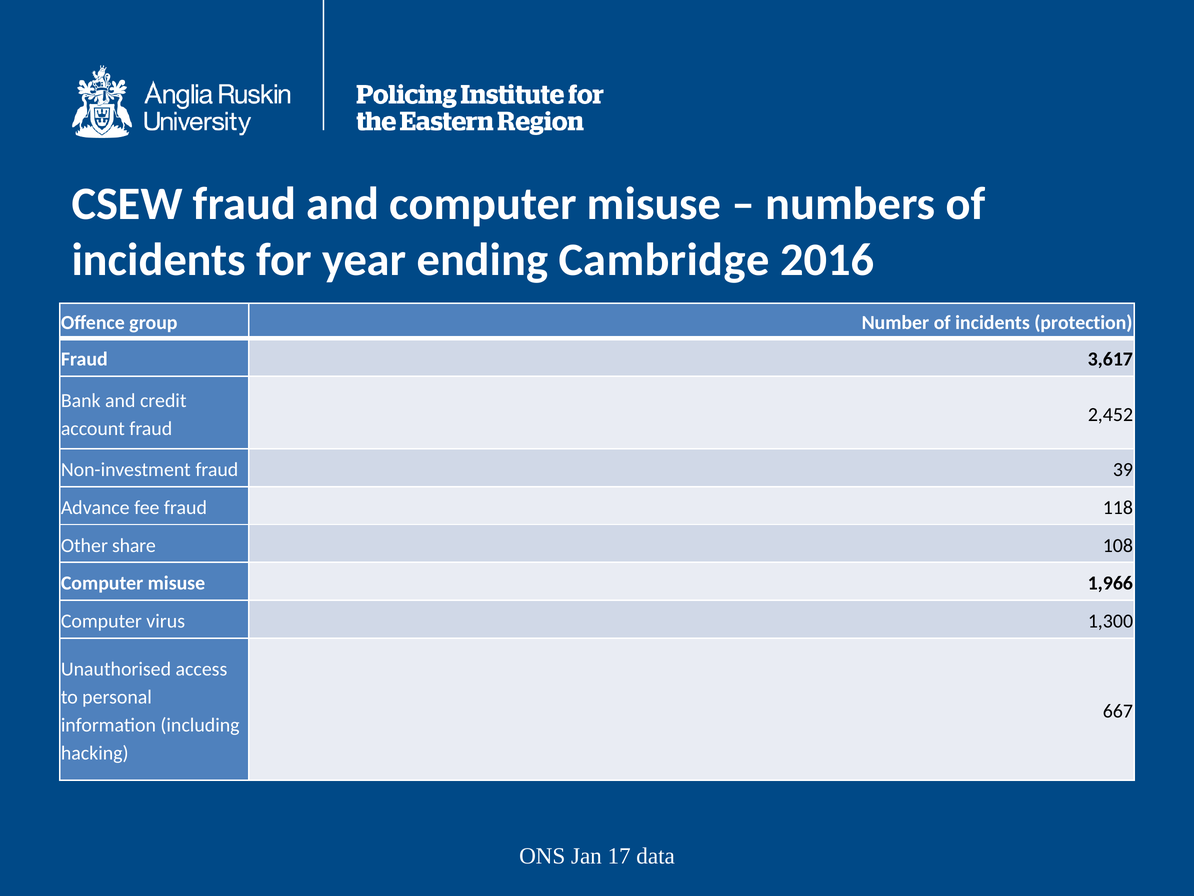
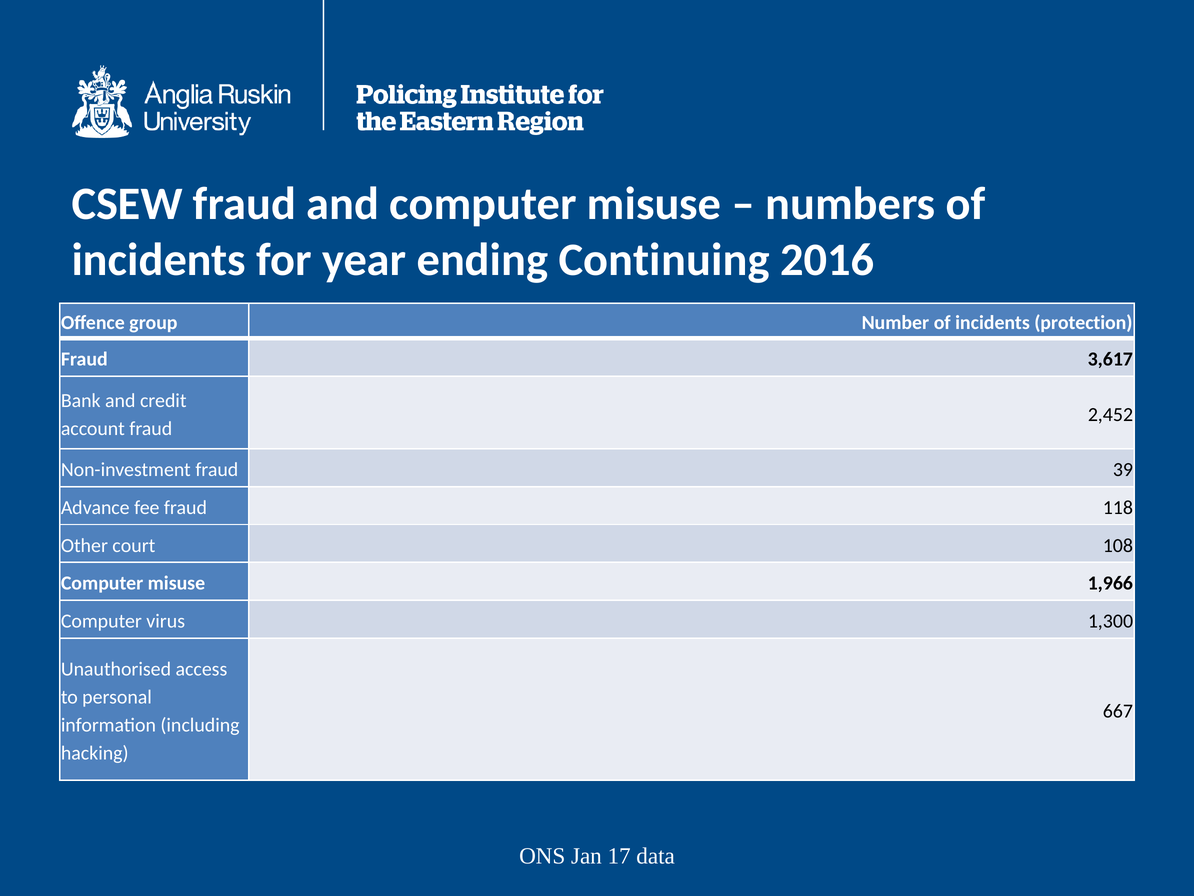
Cambridge: Cambridge -> Continuing (664, 260)
share: share -> court (134, 545)
